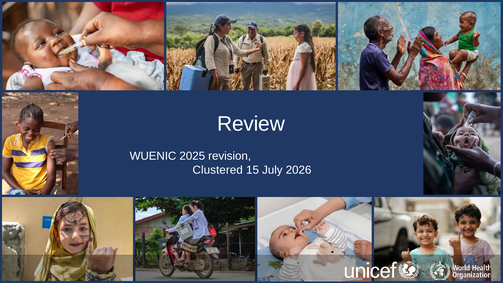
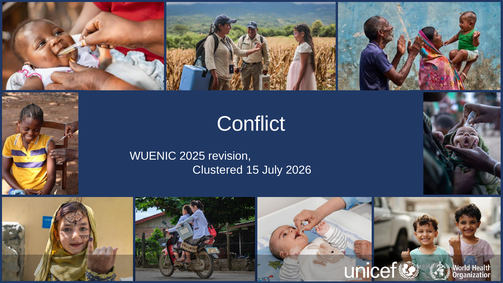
Review: Review -> Conflict (251, 124)
